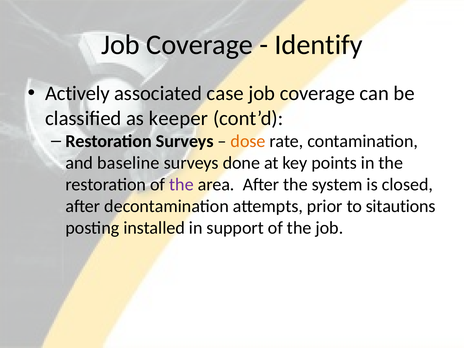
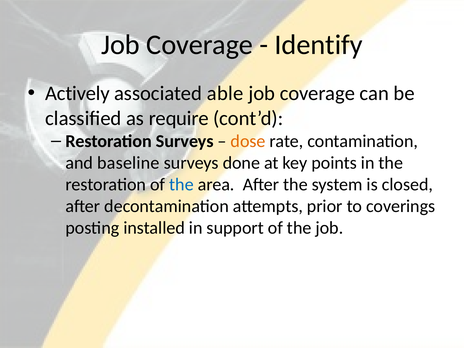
case: case -> able (225, 93)
keeper: keeper -> require (179, 118)
the colour: purple -> blue (181, 185)
sitautions: sitautions -> coverings (401, 206)
